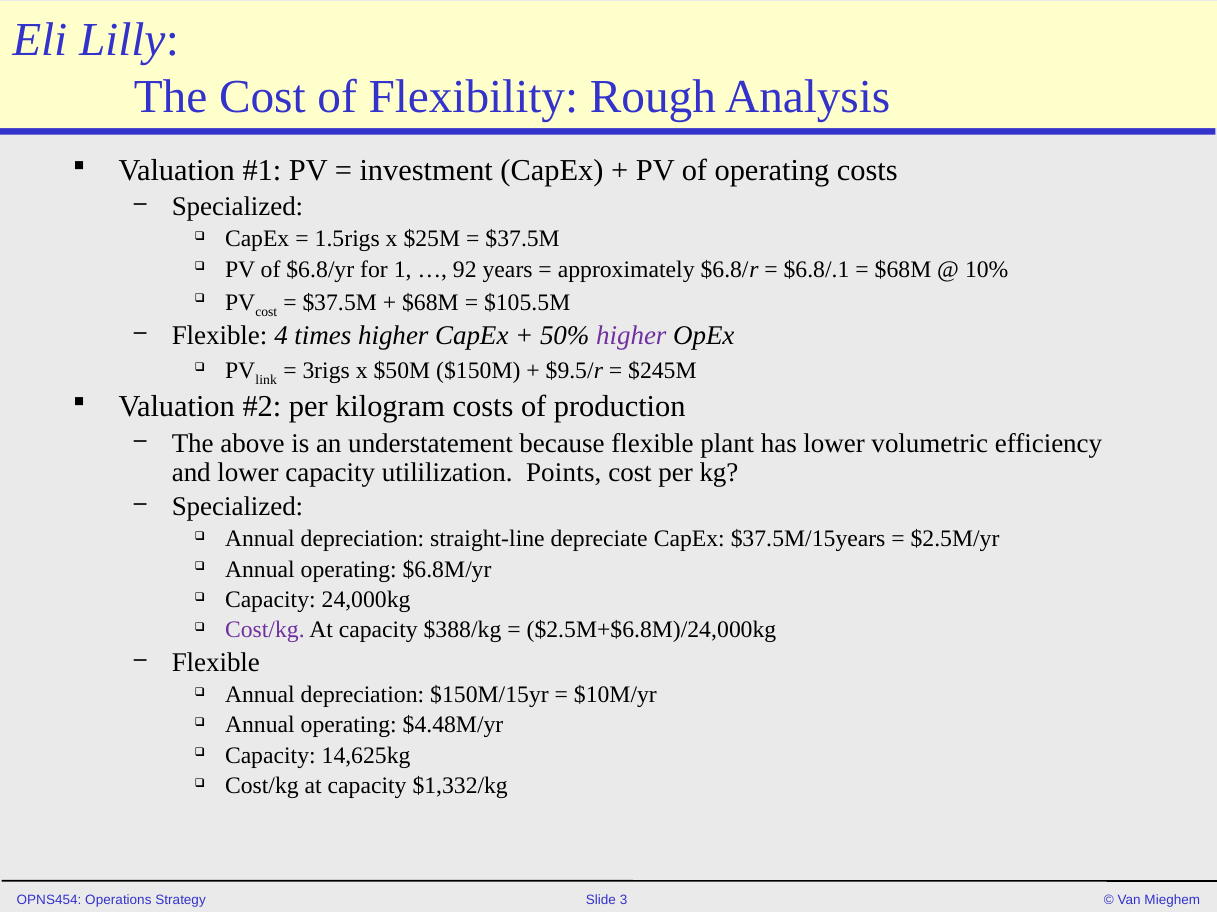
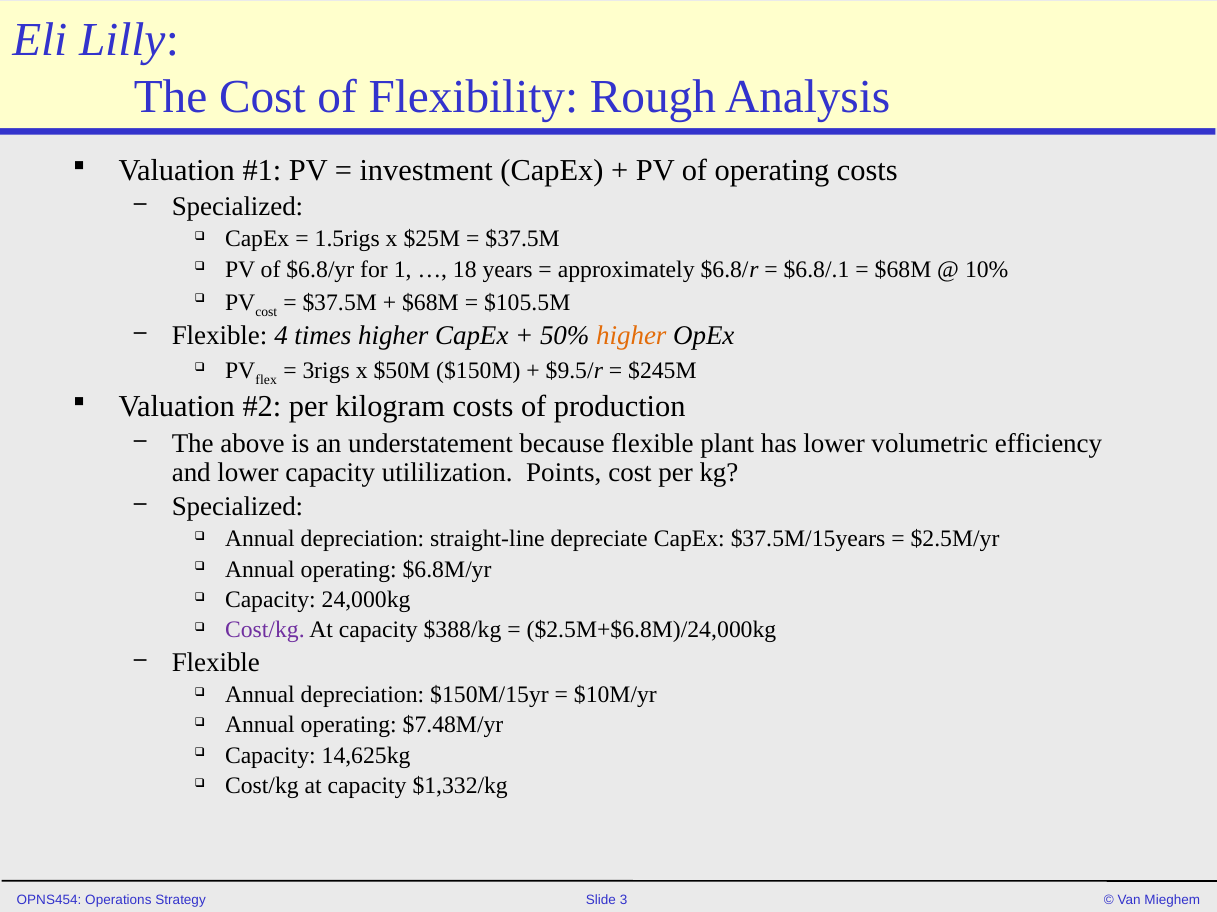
92: 92 -> 18 (465, 270)
higher colour: purple -> orange (631, 336)
link: link -> flex (266, 380)
$4.48M/yr: $4.48M/yr -> $7.48M/yr (453, 726)
